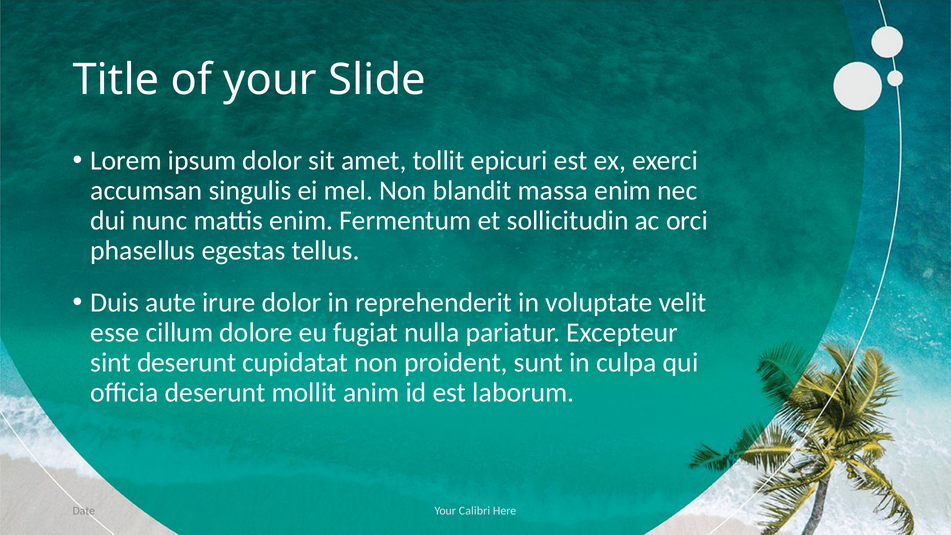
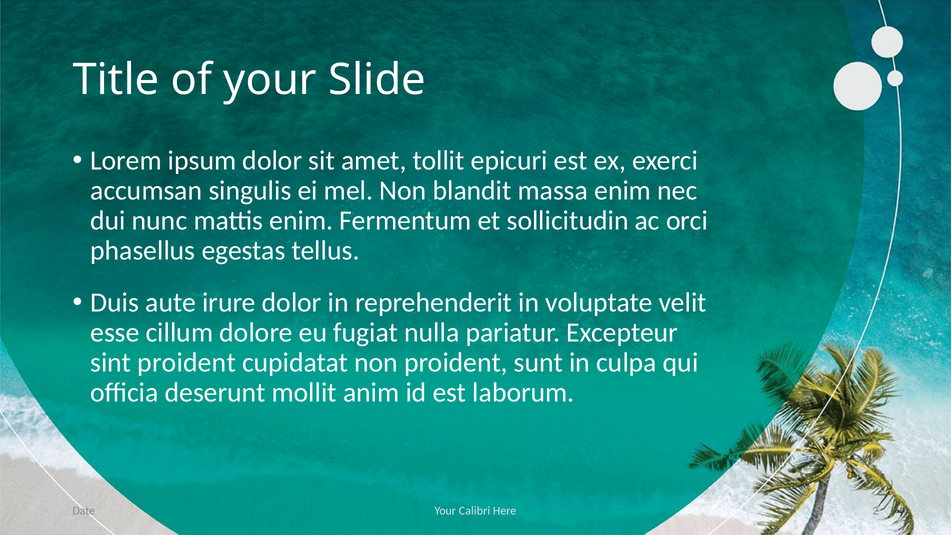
sint deserunt: deserunt -> proident (187, 362)
4: 4 -> 2 (876, 511)
